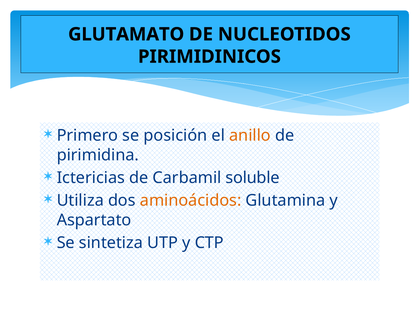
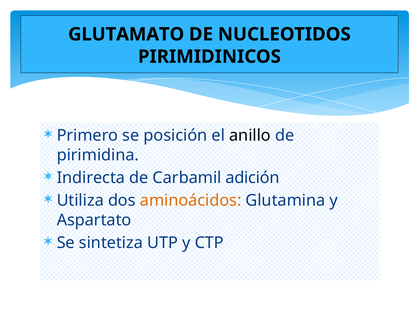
anillo colour: orange -> black (250, 136)
Ictericias: Ictericias -> Indirecta (91, 178)
soluble: soluble -> adición (253, 178)
